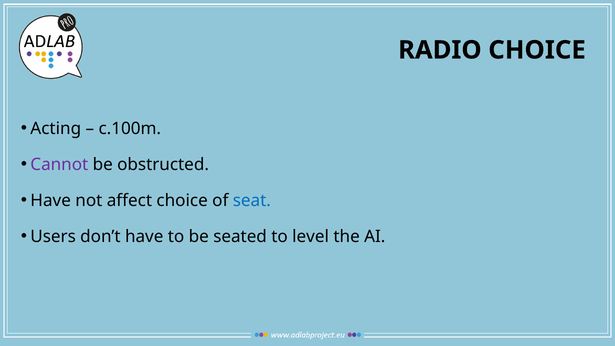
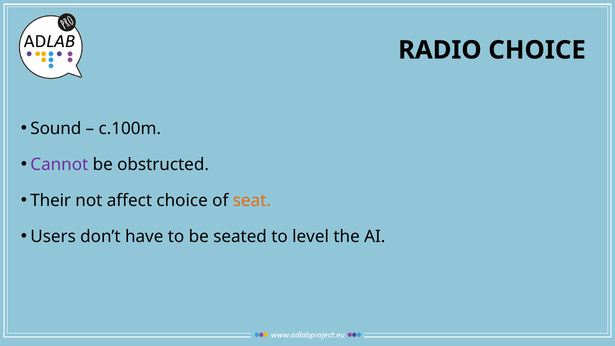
Acting: Acting -> Sound (56, 129)
Have: Have -> Their (51, 200)
seat colour: blue -> orange (252, 200)
